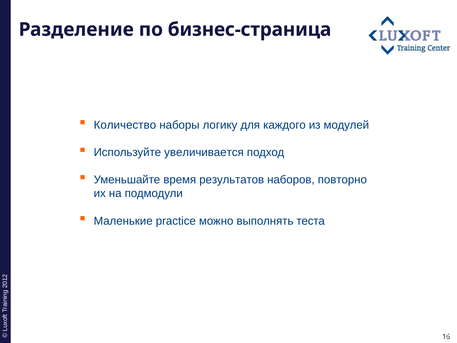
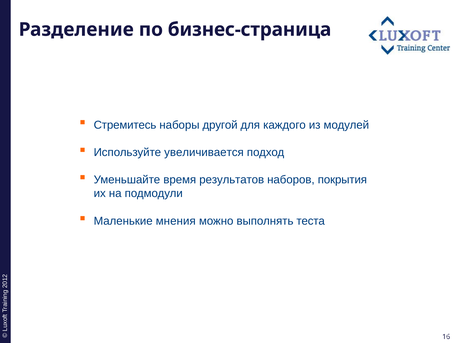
Количество: Количество -> Стремитесь (125, 125)
логику: логику -> другой (220, 125)
повторно: повторно -> покрытия (342, 180)
practice: practice -> мнения (176, 221)
